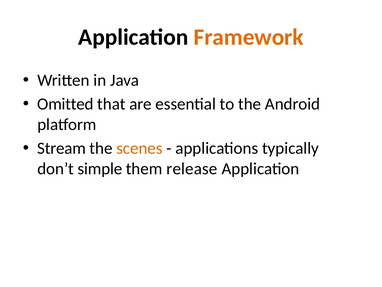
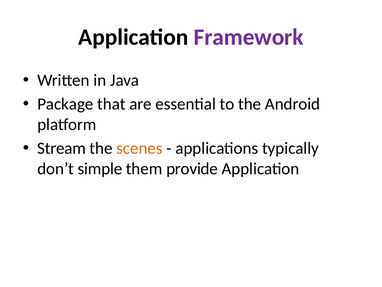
Framework colour: orange -> purple (249, 37)
Omitted: Omitted -> Package (65, 104)
release: release -> provide (192, 168)
